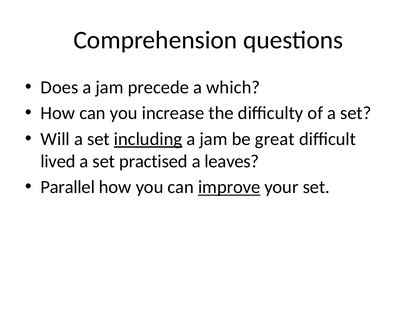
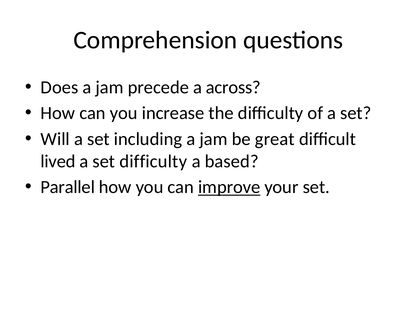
which: which -> across (233, 87)
including underline: present -> none (148, 139)
set practised: practised -> difficulty (153, 162)
leaves: leaves -> based (232, 162)
